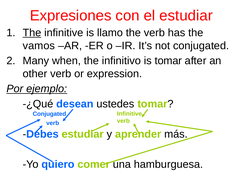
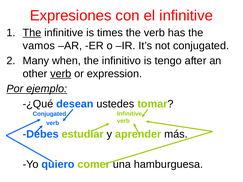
el estudiar: estudiar -> infinitive (186, 16)
llamo: llamo -> times (110, 33)
is tomar: tomar -> tengo (168, 61)
verb underline: none -> present (61, 74)
